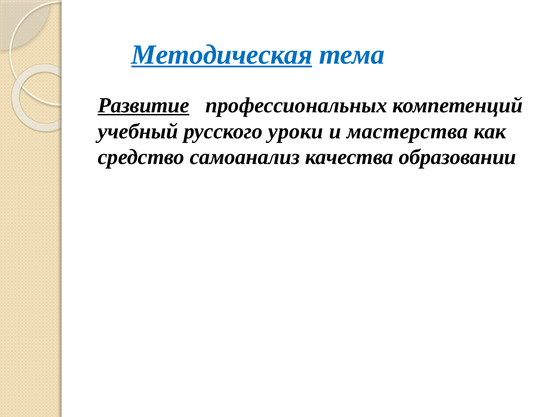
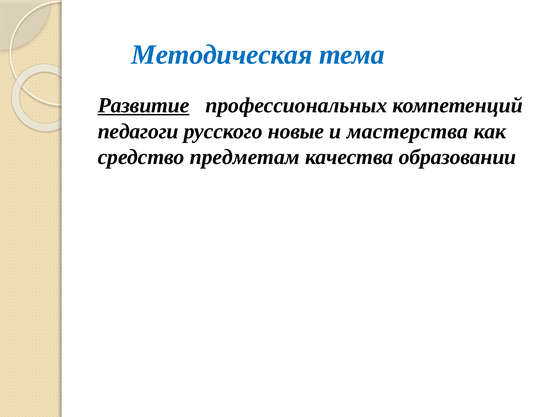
Методическая underline: present -> none (222, 55)
учебный: учебный -> педагоги (138, 131)
уроки: уроки -> новые (296, 131)
самоанализ: самоанализ -> предметам (245, 157)
